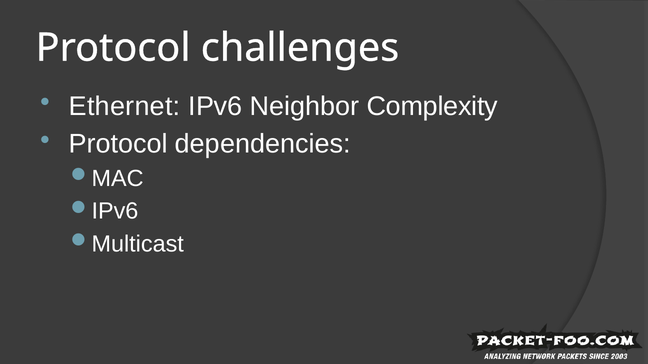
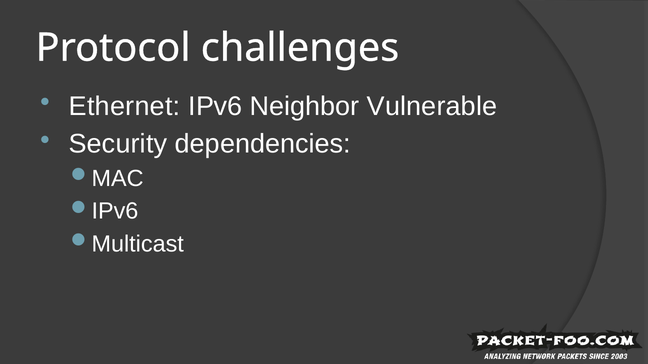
Complexity: Complexity -> Vulnerable (432, 106)
Protocol: Protocol -> Security (118, 144)
